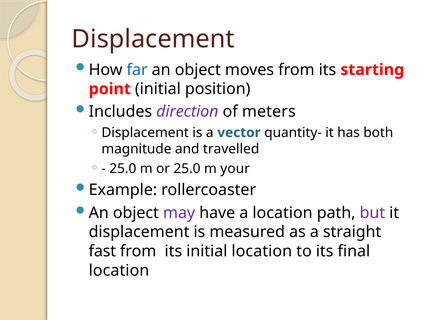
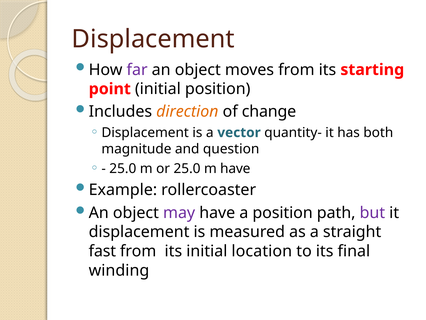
far colour: blue -> purple (137, 70)
direction colour: purple -> orange (187, 112)
meters: meters -> change (269, 112)
travelled: travelled -> question (231, 149)
m your: your -> have (235, 168)
a location: location -> position (283, 212)
location: location -> winding (119, 270)
